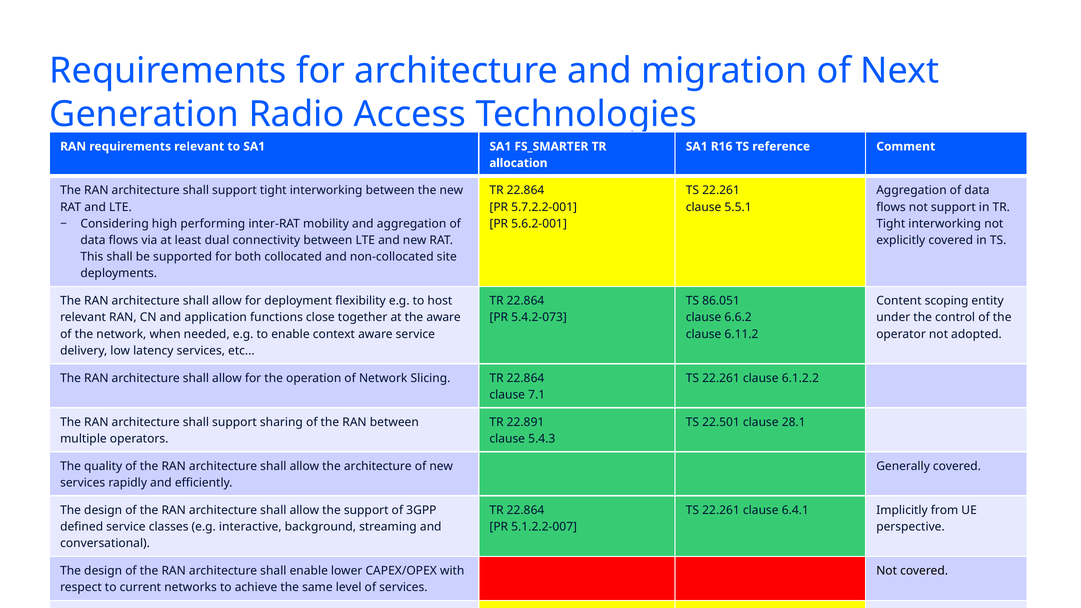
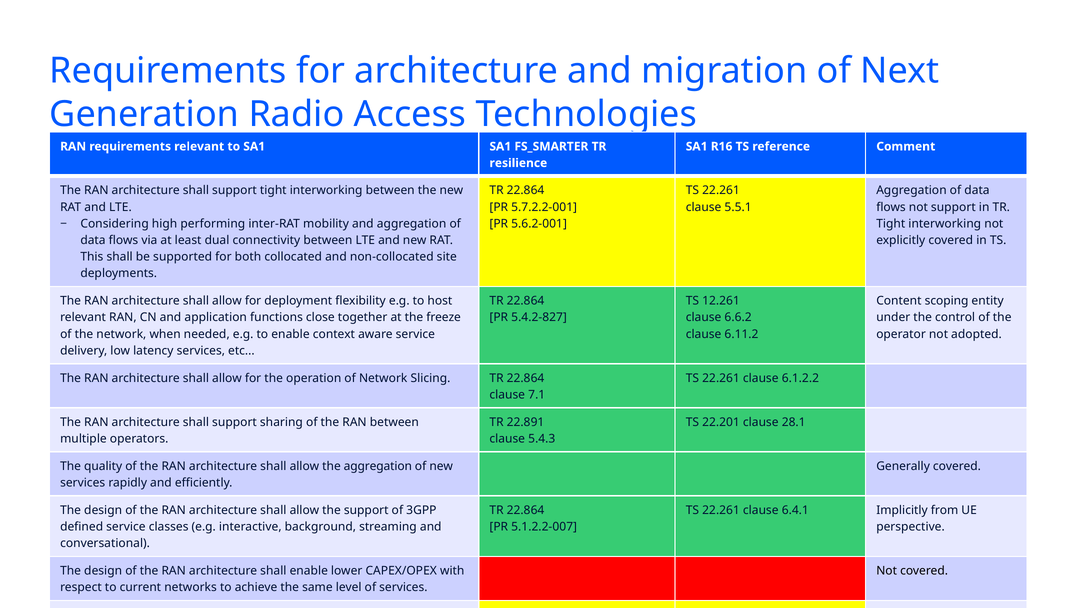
allocation: allocation -> resilience (518, 163)
86.051: 86.051 -> 12.261 (721, 301)
the aware: aware -> freeze (444, 318)
5.4.2-073: 5.4.2-073 -> 5.4.2-827 (539, 318)
22.501: 22.501 -> 22.201 (721, 422)
the architecture: architecture -> aggregation (378, 466)
